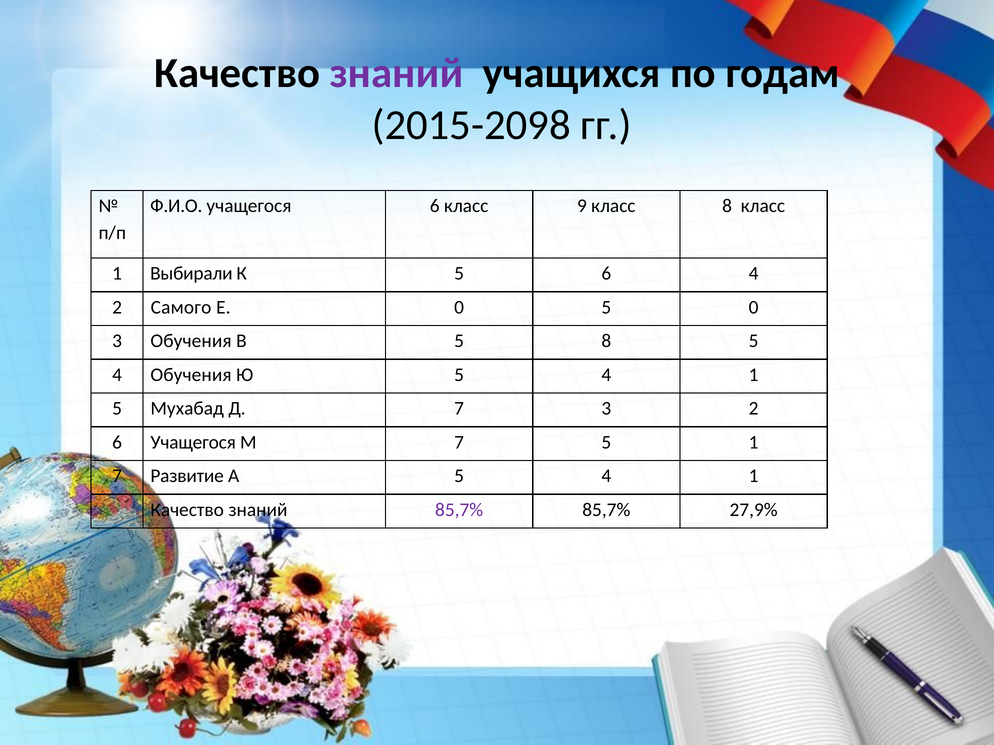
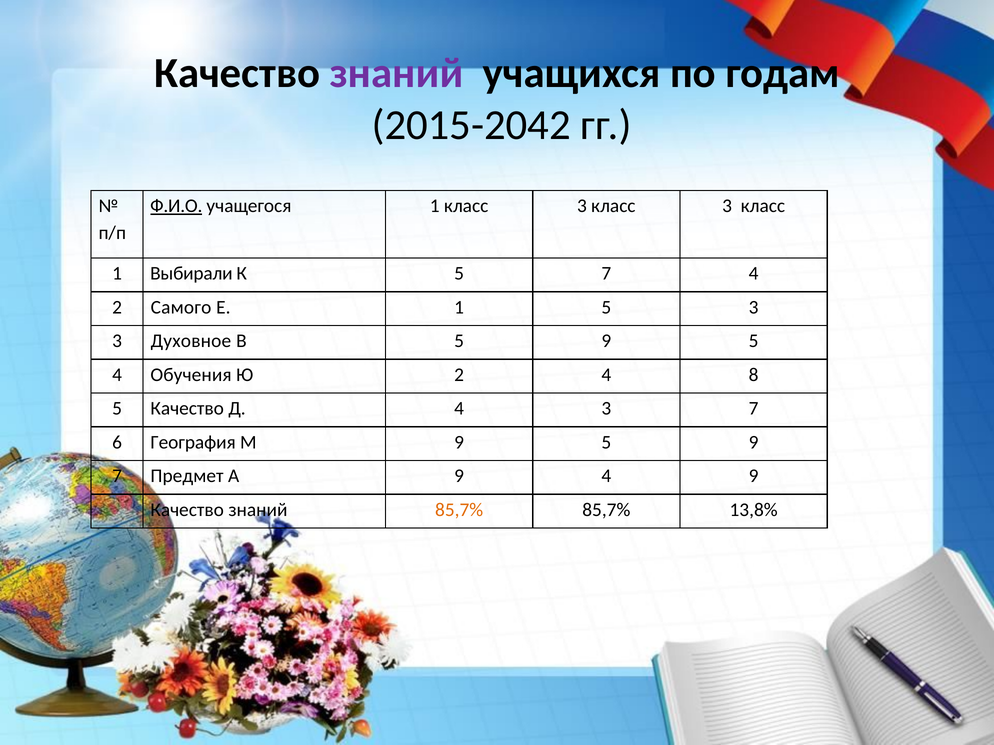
2015-2098: 2015-2098 -> 2015-2042 (471, 125)
Ф.И.О underline: none -> present (176, 206)
учащегося 6: 6 -> 1 (435, 206)
9: 9 -> 3 (582, 206)
8: 8 -> 3 (727, 206)
5 6: 6 -> 7 (606, 274)
Е 0: 0 -> 1 (459, 307)
5 0: 0 -> 3 (754, 307)
3 Обучения: Обучения -> Духовное (191, 341)
В 5 8: 8 -> 9 (606, 341)
Ю 5: 5 -> 2 (459, 375)
1: 1 -> 8 (754, 375)
5 Мухабад: Мухабад -> Качество (187, 409)
Д 7: 7 -> 4 (459, 409)
3 2: 2 -> 7 (754, 409)
6 Учащегося: Учащегося -> География (193, 442)
М 7: 7 -> 9 (459, 442)
1: 1 -> 9 (754, 442)
Развитие: Развитие -> Предмет (187, 476)
А 5: 5 -> 9 (459, 476)
1: 1 -> 9 (754, 476)
85,7% colour: purple -> orange (459, 510)
27,9%: 27,9% -> 13,8% (754, 510)
